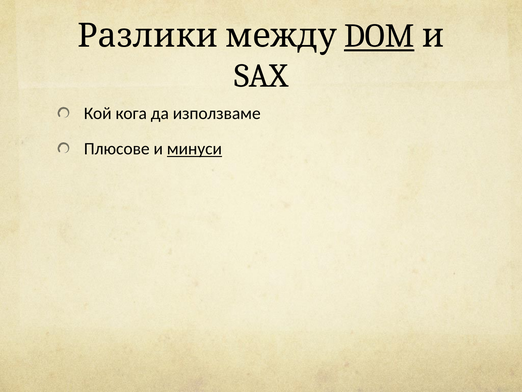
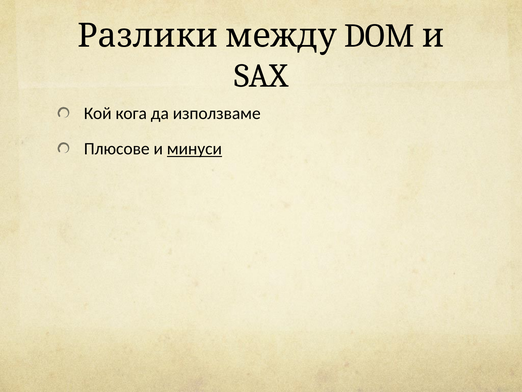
DOM underline: present -> none (379, 36)
